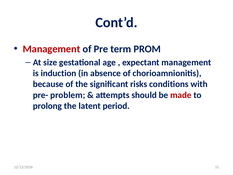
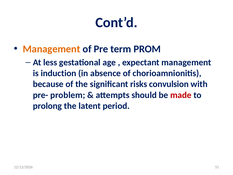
Management colour: red -> orange (51, 49)
size: size -> less (50, 62)
conditions: conditions -> convulsion (169, 84)
